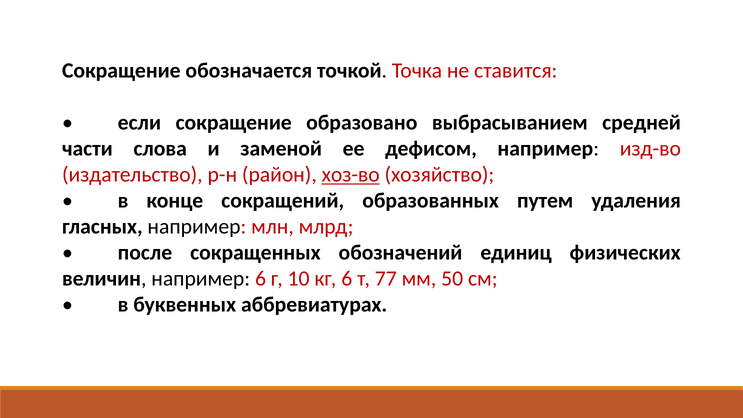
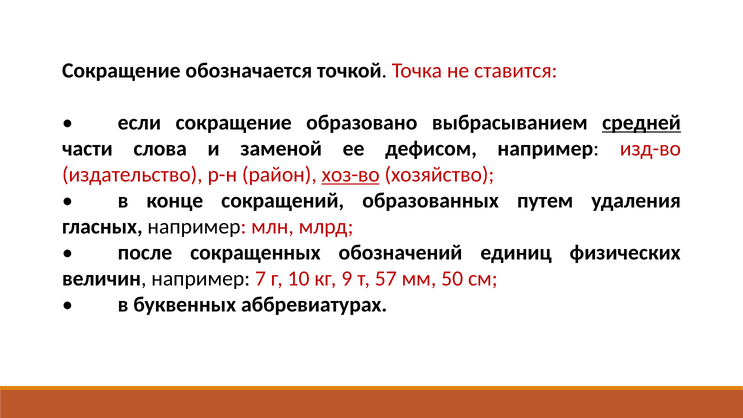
средней underline: none -> present (642, 123)
например 6: 6 -> 7 (260, 279)
кг 6: 6 -> 9 (347, 279)
77: 77 -> 57 (386, 279)
